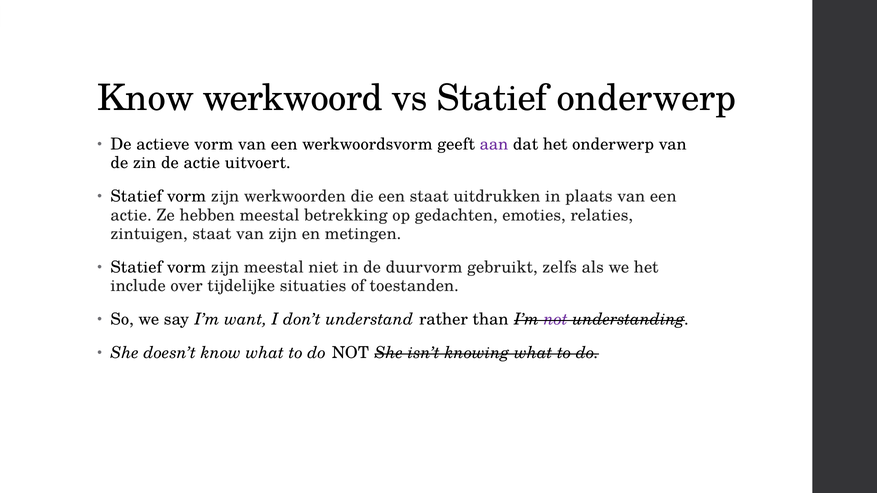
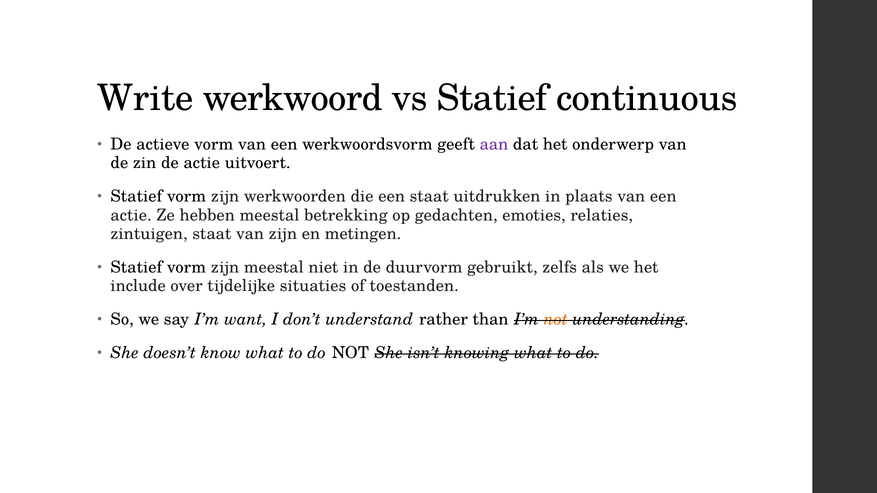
Know: Know -> Write (145, 98)
Statief onderwerp: onderwerp -> continuous (647, 98)
not colour: purple -> orange (556, 320)
